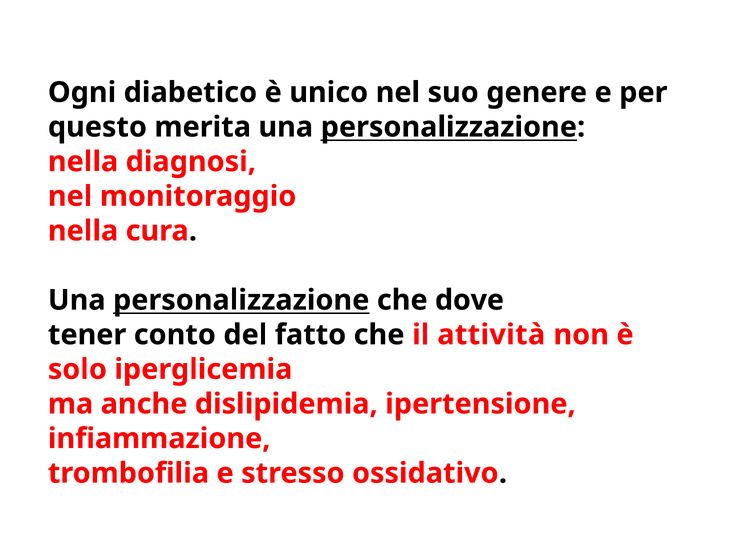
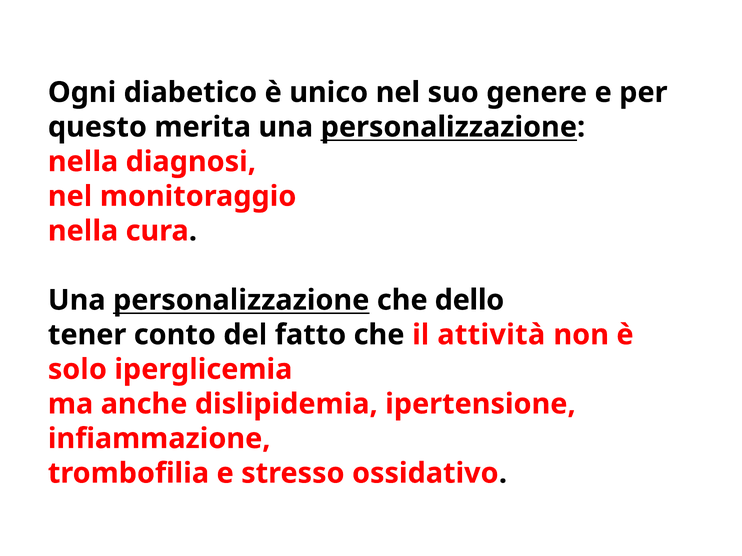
dove: dove -> dello (469, 300)
